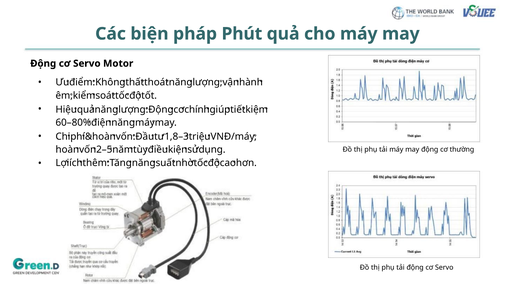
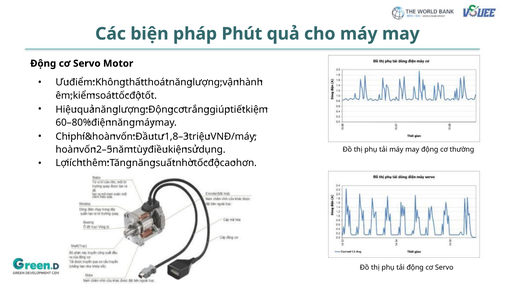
chính: chính -> trắng (197, 109)
